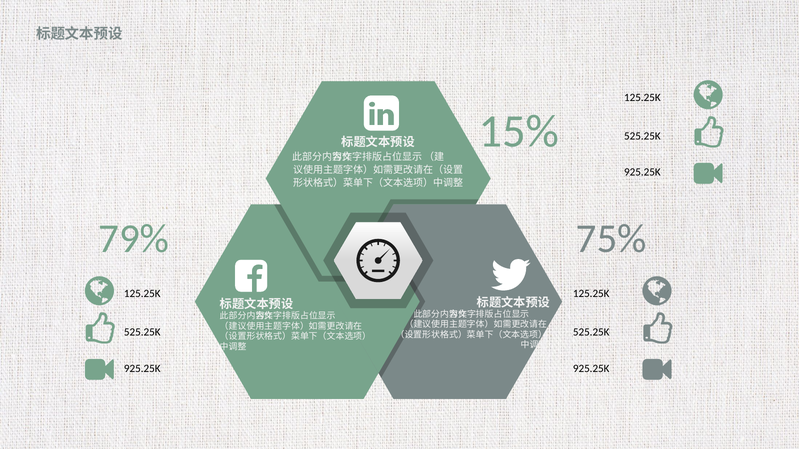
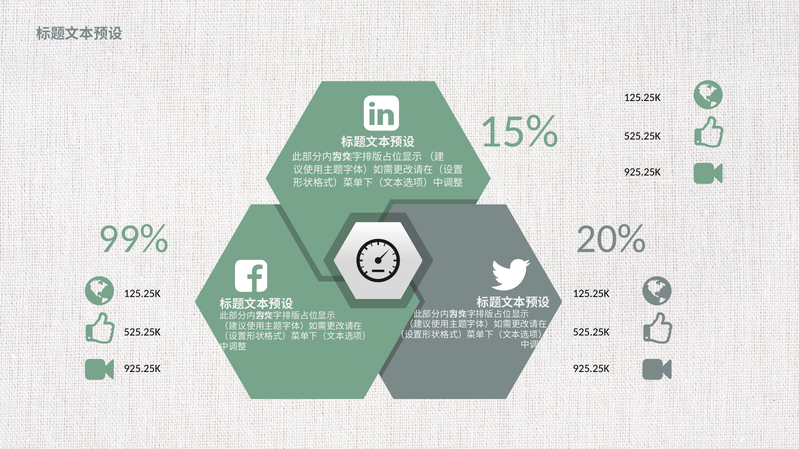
79%: 79% -> 99% (134, 239)
75%: 75% -> 20% (611, 239)
